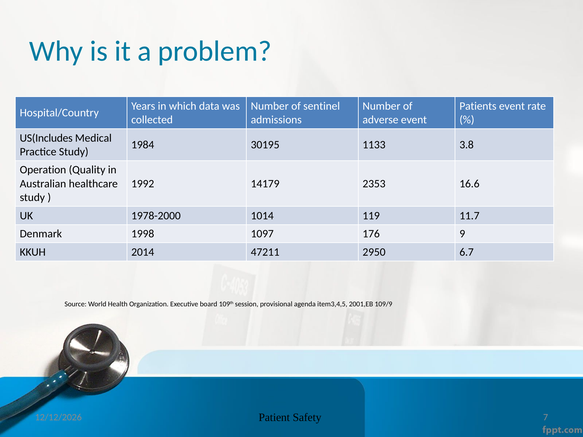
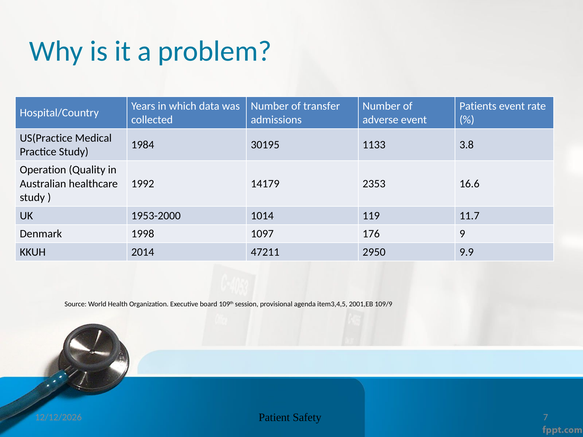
sentinel: sentinel -> transfer (322, 106)
US(Includes: US(Includes -> US(Practice (46, 138)
1978-2000: 1978-2000 -> 1953-2000 (156, 216)
6.7: 6.7 -> 9.9 (467, 252)
